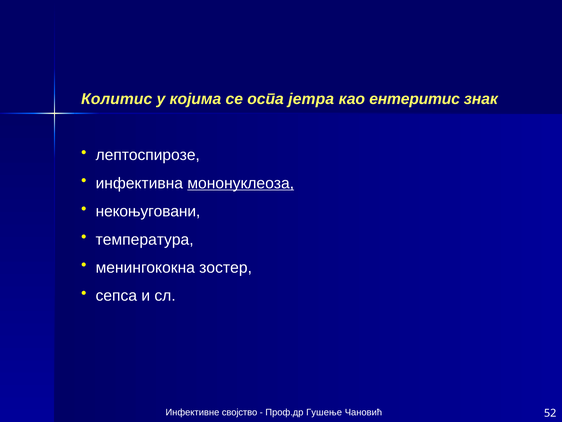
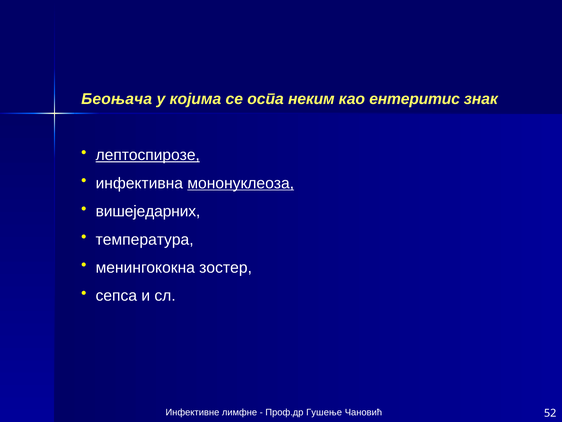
Колитис: Колитис -> Беоњача (117, 99)
јетра: јетра -> неким (311, 99)
лептоспирозе underline: none -> present (148, 155)
некоњуговани: некоњуговани -> вишеједарних (148, 211)
својство: својство -> лимфне (240, 412)
